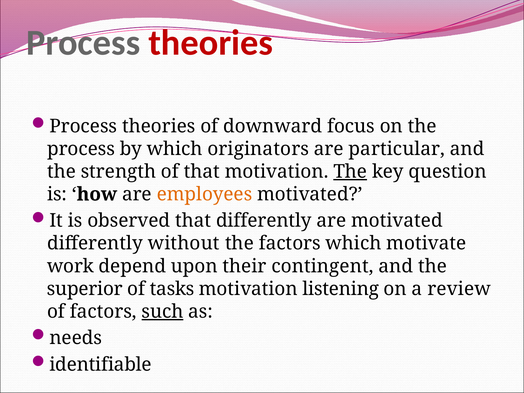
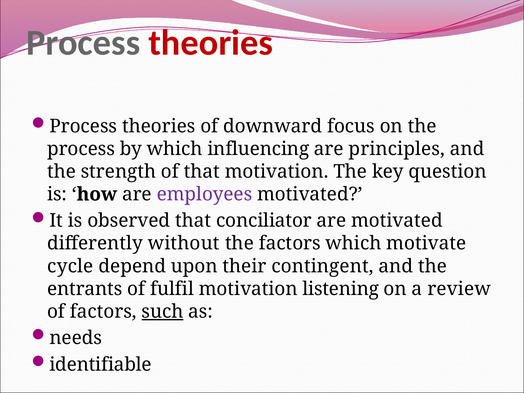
originators: originators -> influencing (258, 149)
particular: particular -> principles (397, 149)
The underline: present -> none (350, 172)
employees colour: orange -> purple (204, 194)
that differently: differently -> conciliator (264, 221)
work: work -> cycle (70, 266)
superior: superior -> entrants (85, 289)
tasks: tasks -> fulfil (172, 289)
